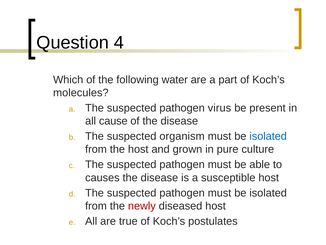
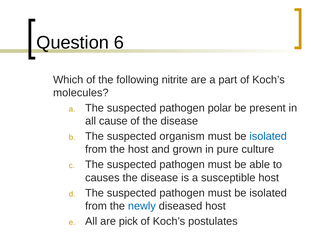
4: 4 -> 6 (119, 43)
water: water -> nitrite (175, 80)
virus: virus -> polar (220, 108)
newly colour: red -> blue (142, 206)
true: true -> pick (128, 221)
